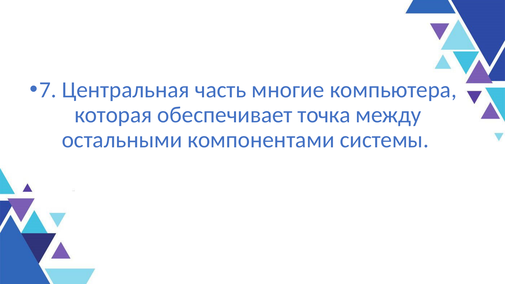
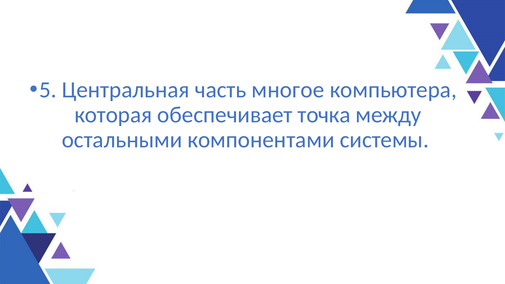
7: 7 -> 5 (48, 90)
многие: многие -> многое (288, 90)
